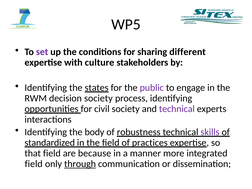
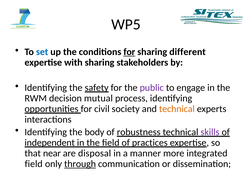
set colour: purple -> blue (42, 52)
for underline: none -> present (129, 52)
with culture: culture -> sharing (100, 63)
states: states -> safety (97, 88)
decision society: society -> mutual (98, 98)
technical colour: purple -> orange (177, 109)
standardized: standardized -> independent (50, 143)
that field: field -> near (52, 153)
because: because -> disposal (95, 153)
